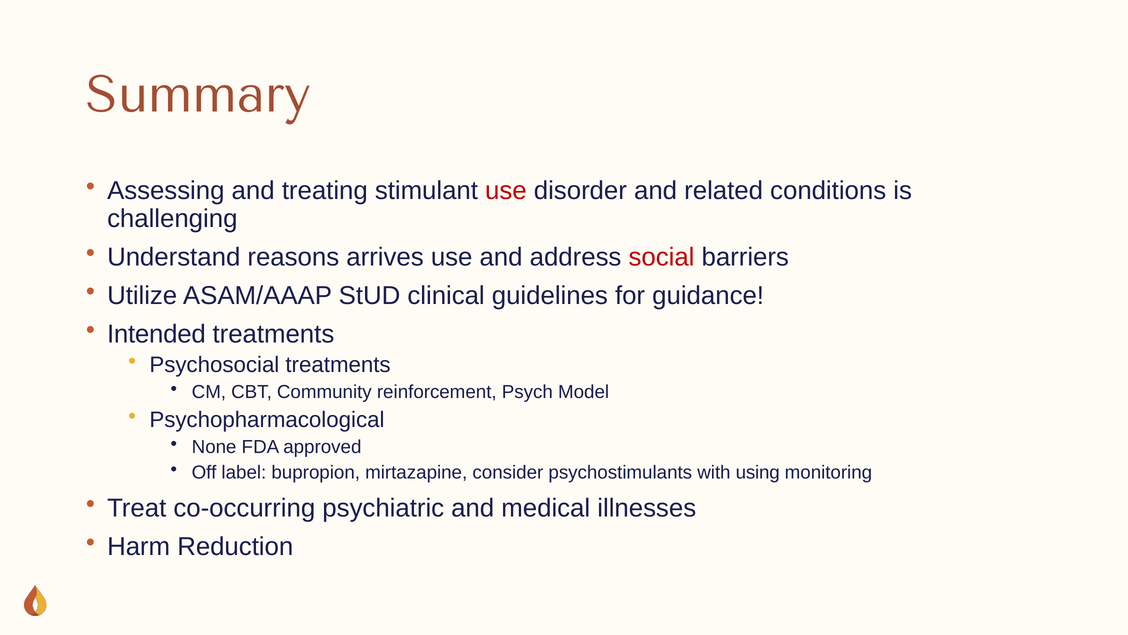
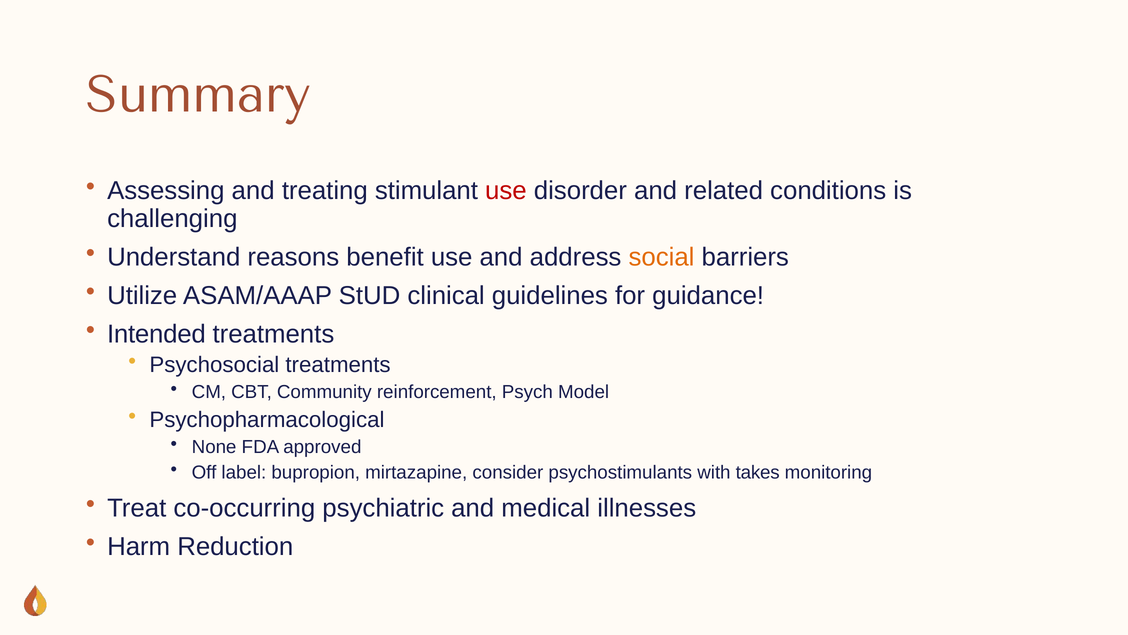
arrives: arrives -> benefit (385, 257)
social colour: red -> orange (662, 257)
using: using -> takes (758, 472)
